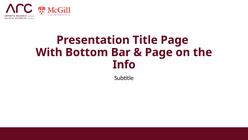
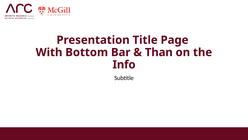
Page: Page -> Than (159, 52)
